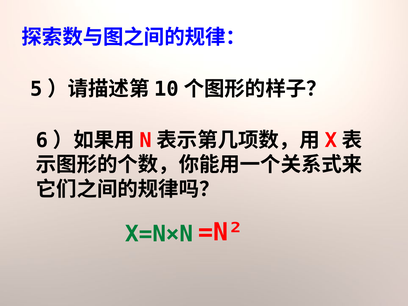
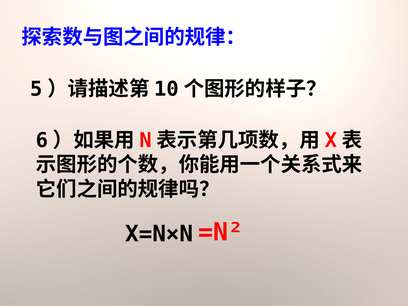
X=N×N colour: green -> black (159, 234)
